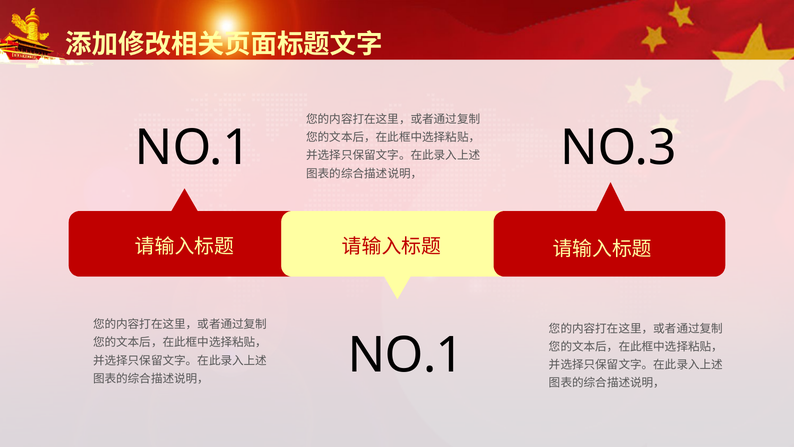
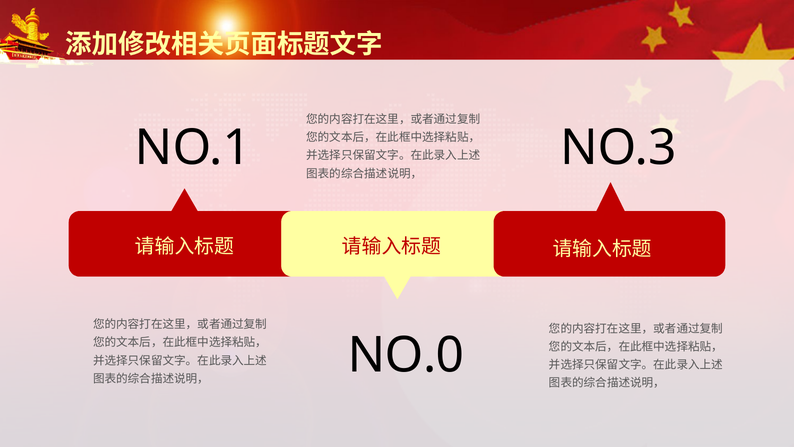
NO.1: NO.1 -> NO.0 (406, 355)
